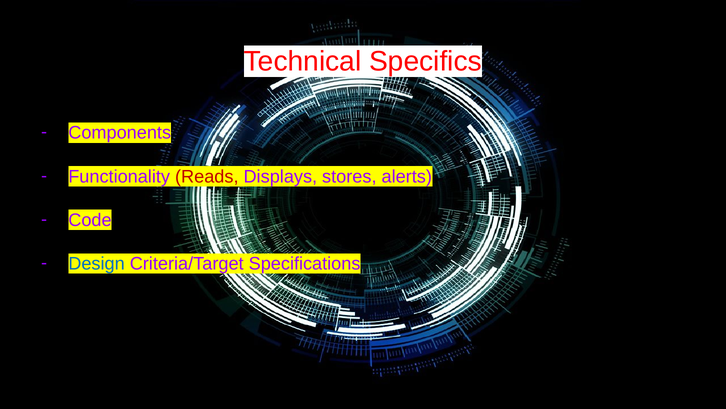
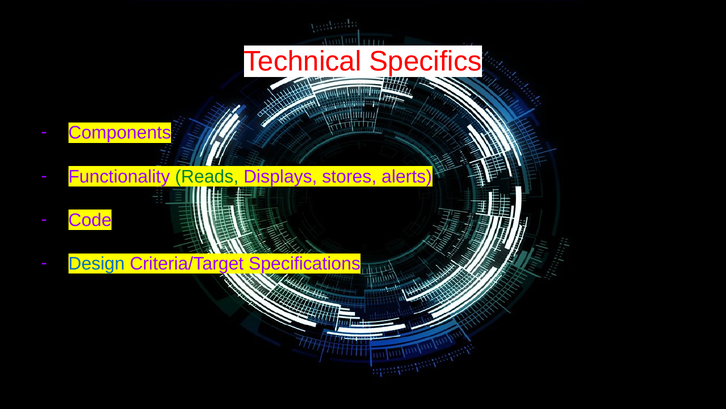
Reads colour: red -> green (207, 176)
